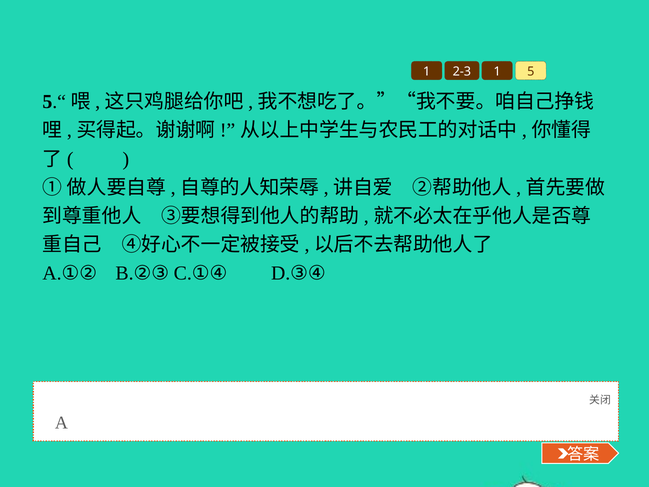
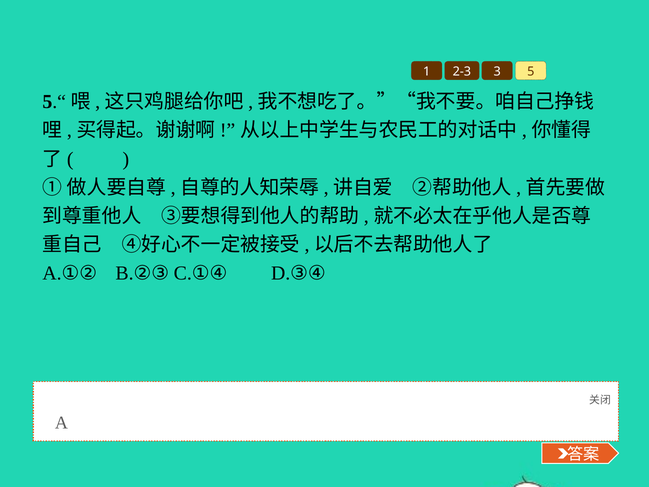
2-3 1: 1 -> 3 (497, 71)
